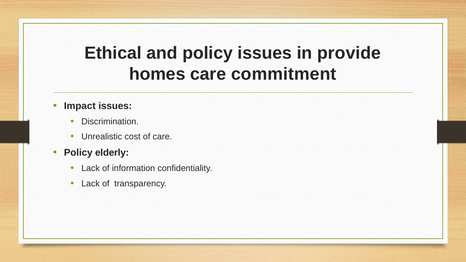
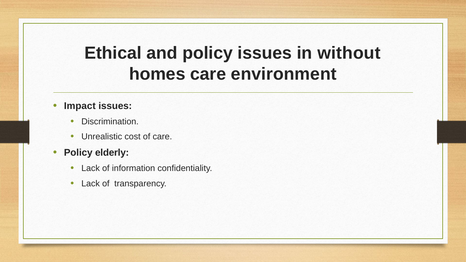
provide: provide -> without (349, 53)
commitment: commitment -> environment (284, 74)
